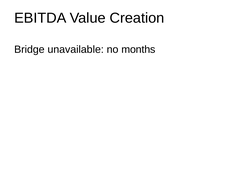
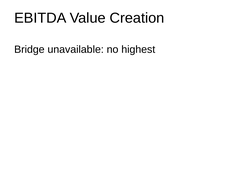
months: months -> highest (138, 50)
